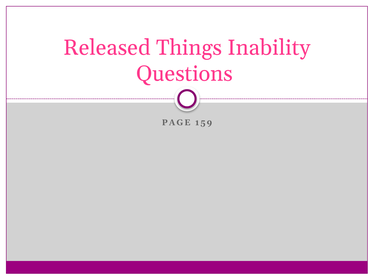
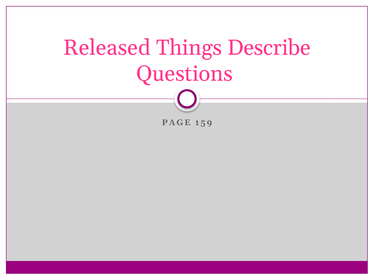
Inability: Inability -> Describe (269, 48)
